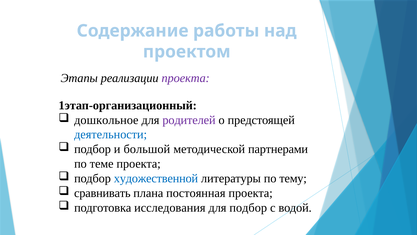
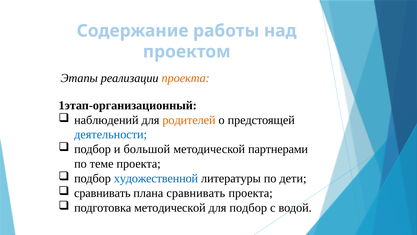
проекта colour: purple -> orange (186, 78)
дошкольное: дошкольное -> наблюдений (106, 120)
родителей colour: purple -> orange (189, 120)
тему: тему -> дети (293, 178)
плана постоянная: постоянная -> сравнивать (196, 193)
подготовка исследования: исследования -> методической (170, 207)
